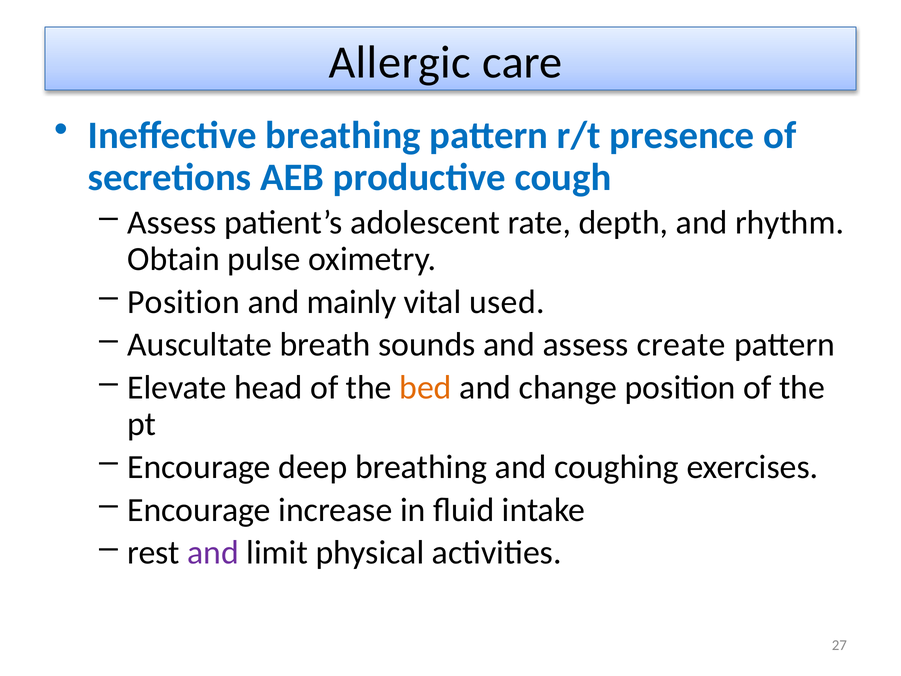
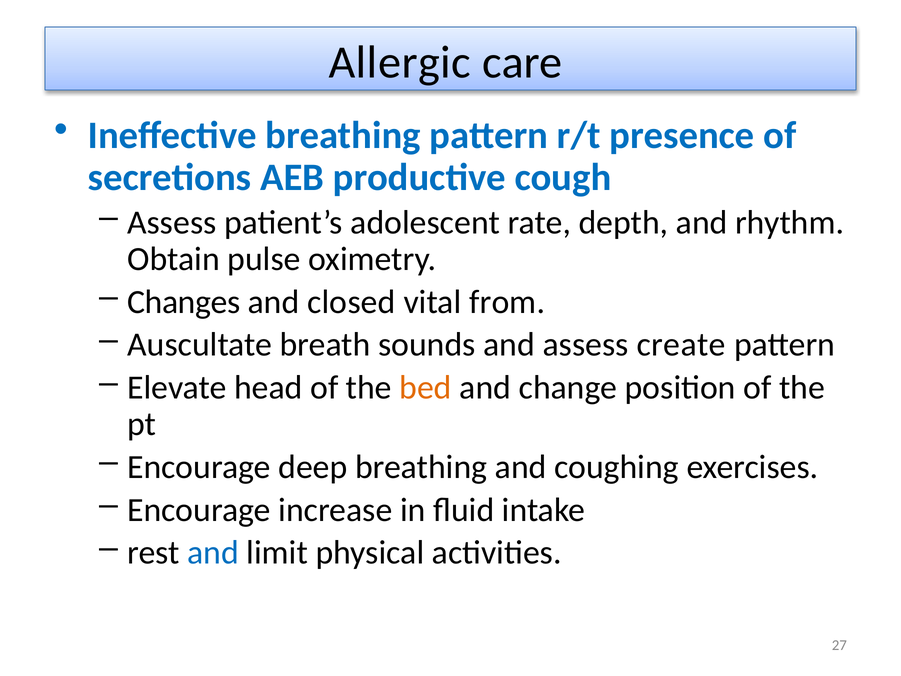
Position: Position -> Changes (184, 302)
mainly: mainly -> closed (351, 302)
used: used -> from (507, 302)
and colour: purple -> blue (213, 553)
